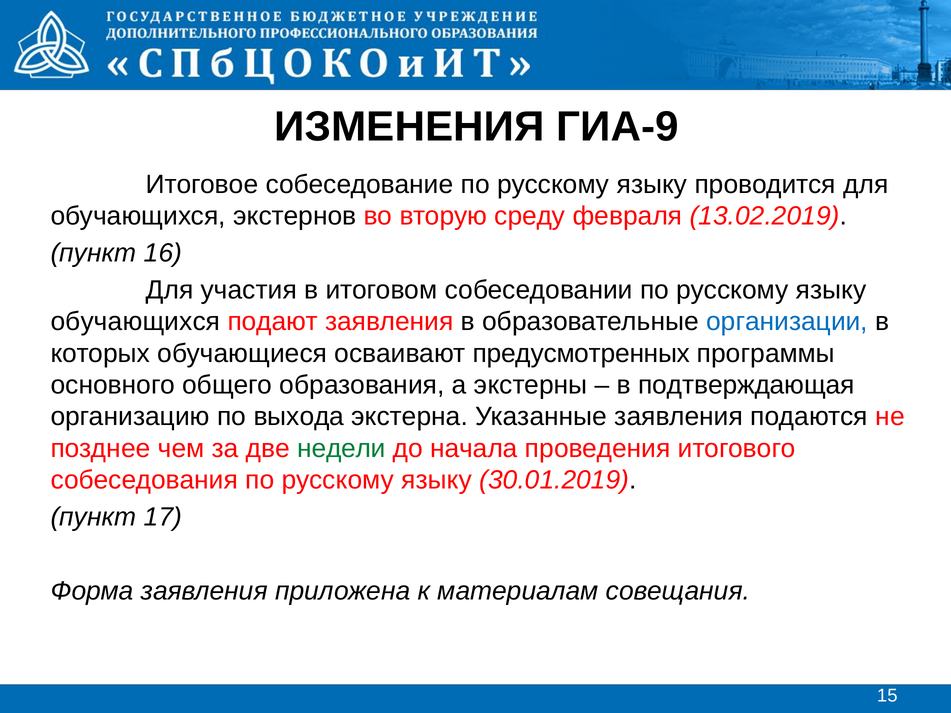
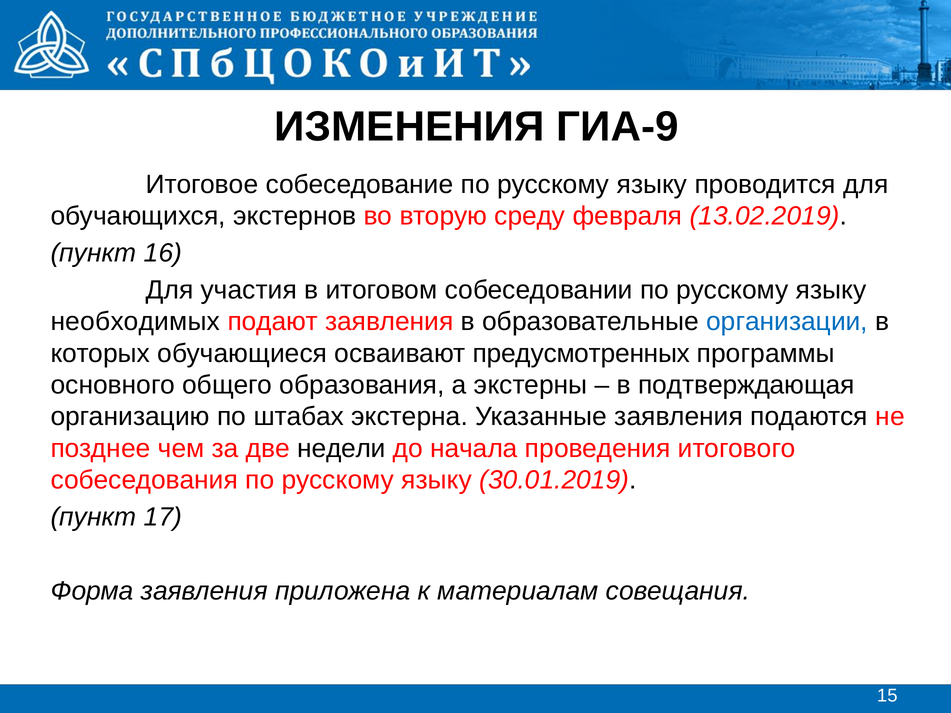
обучающихся: обучающихся -> необходимых (135, 322)
выхода: выхода -> штабах (299, 417)
недели colour: green -> black (341, 449)
